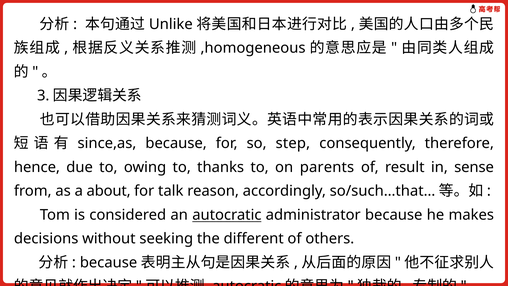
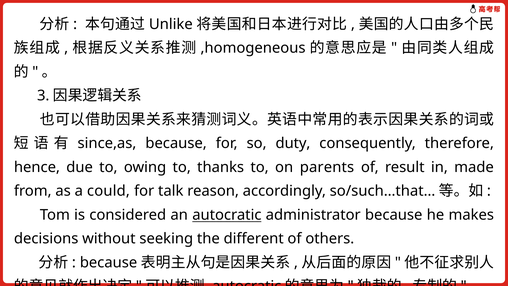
step: step -> duty (293, 143)
sense: sense -> made (474, 167)
about: about -> could (108, 191)
